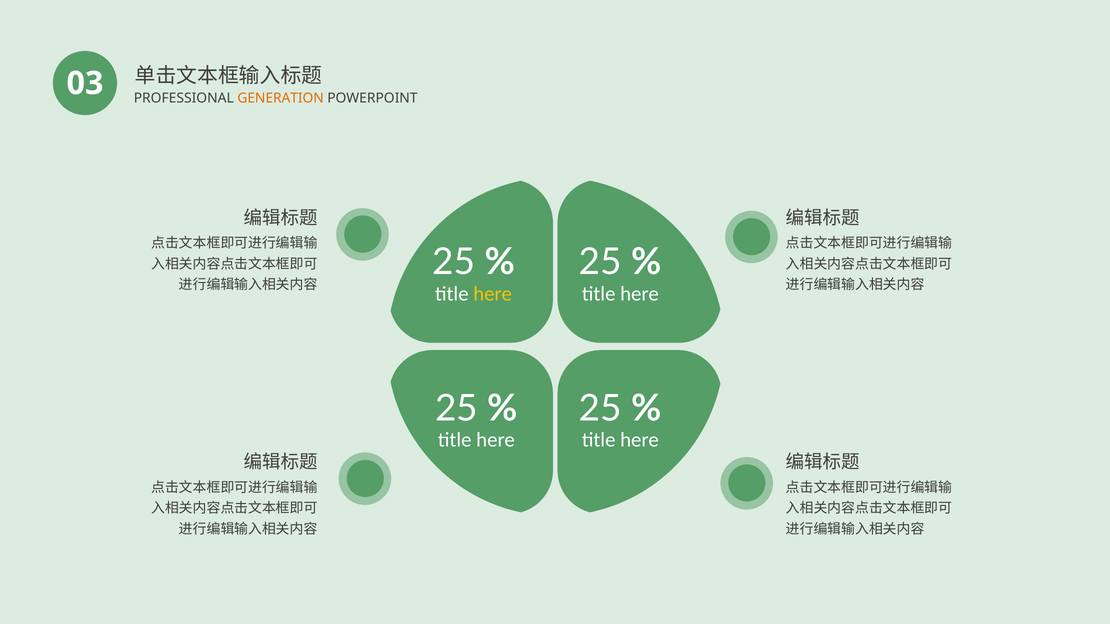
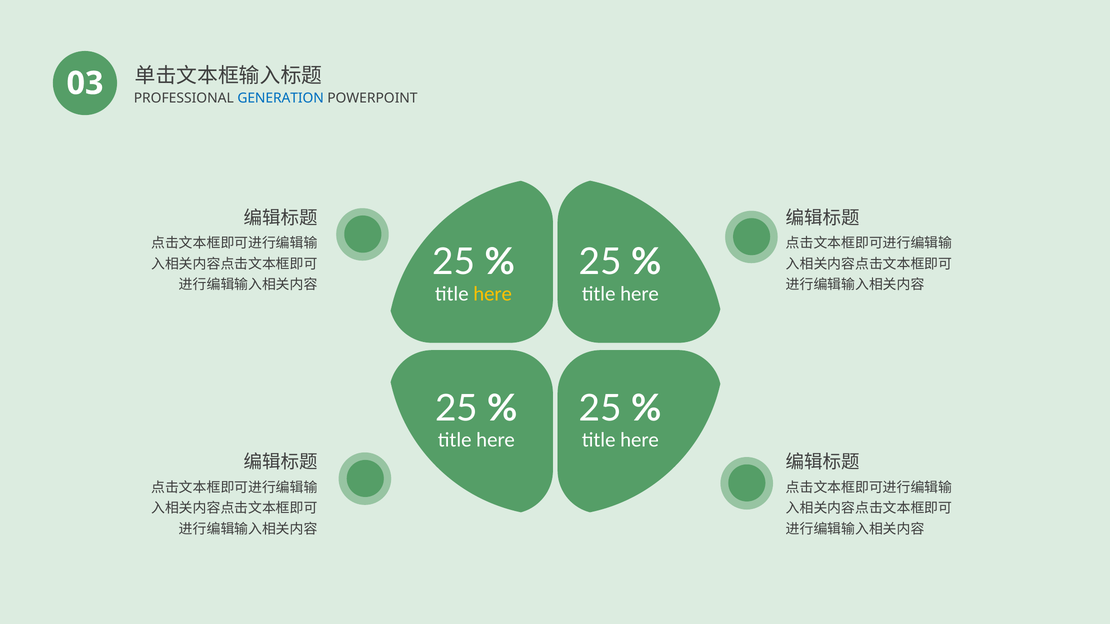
GENERATION colour: orange -> blue (281, 98)
